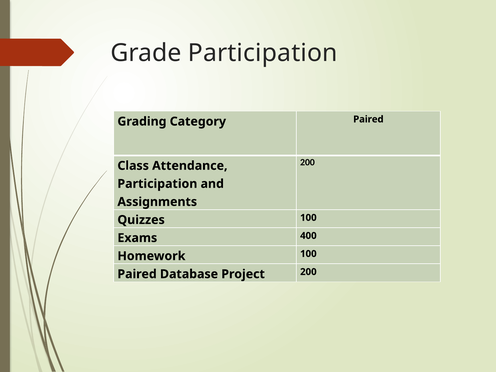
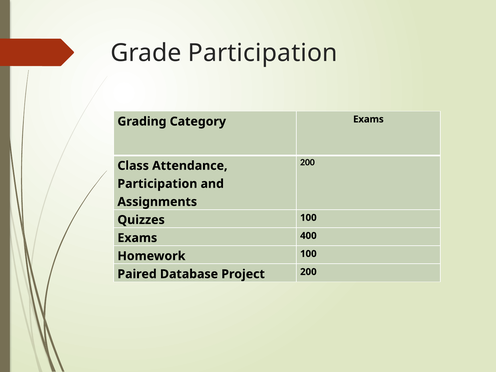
Category Paired: Paired -> Exams (368, 119)
